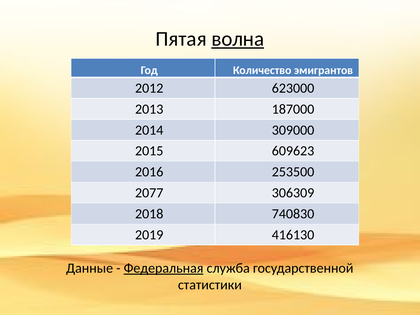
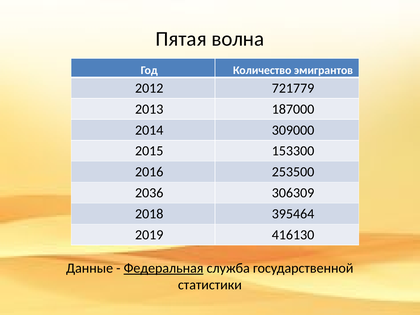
волна underline: present -> none (238, 39)
623000: 623000 -> 721779 (293, 88)
609623: 609623 -> 153300 (293, 151)
2077: 2077 -> 2036 (149, 193)
740830: 740830 -> 395464 (293, 214)
